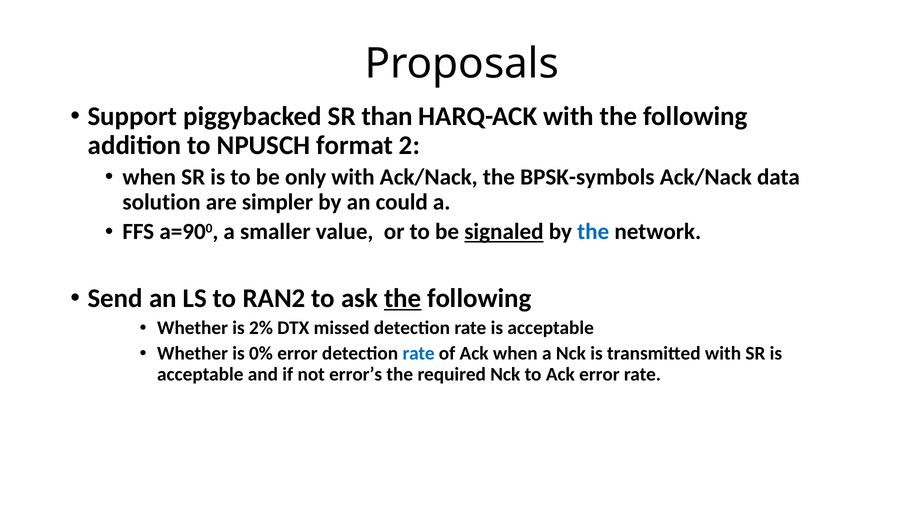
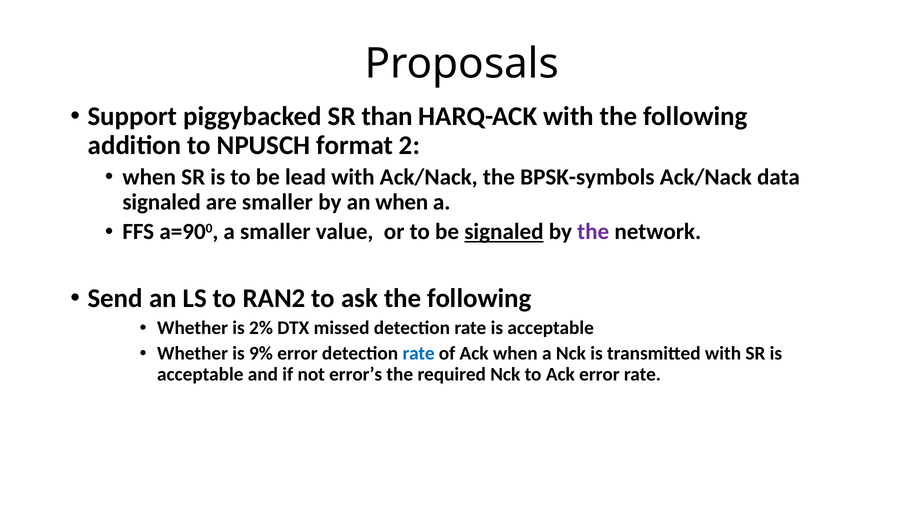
only: only -> lead (306, 177)
solution: solution -> signaled (162, 202)
are simpler: simpler -> smaller (277, 202)
an could: could -> when (402, 202)
the colour: blue -> purple (593, 232)
the underline: present -> none (403, 298)
0%: 0% -> 9% (261, 353)
